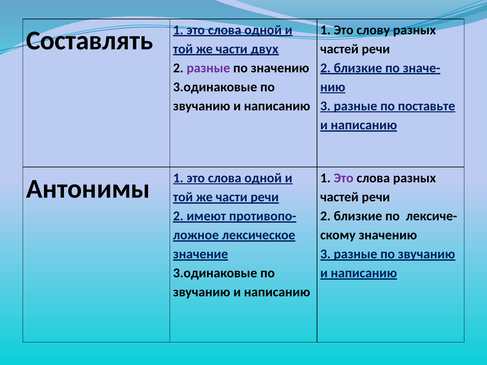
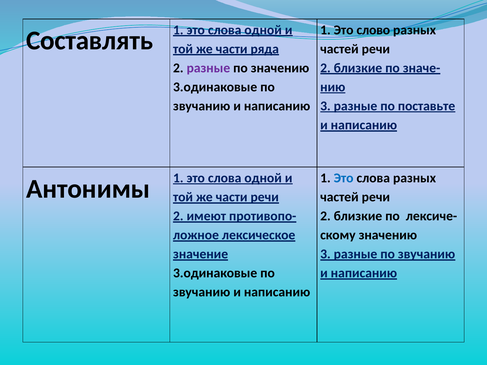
слову: слову -> слово (373, 30)
двух: двух -> ряда (265, 49)
Это colour: purple -> blue (344, 178)
